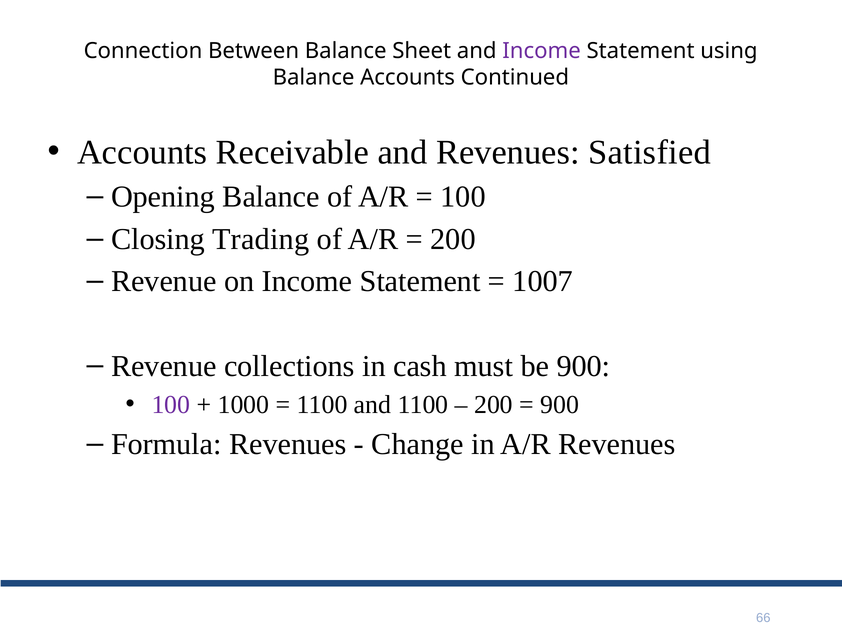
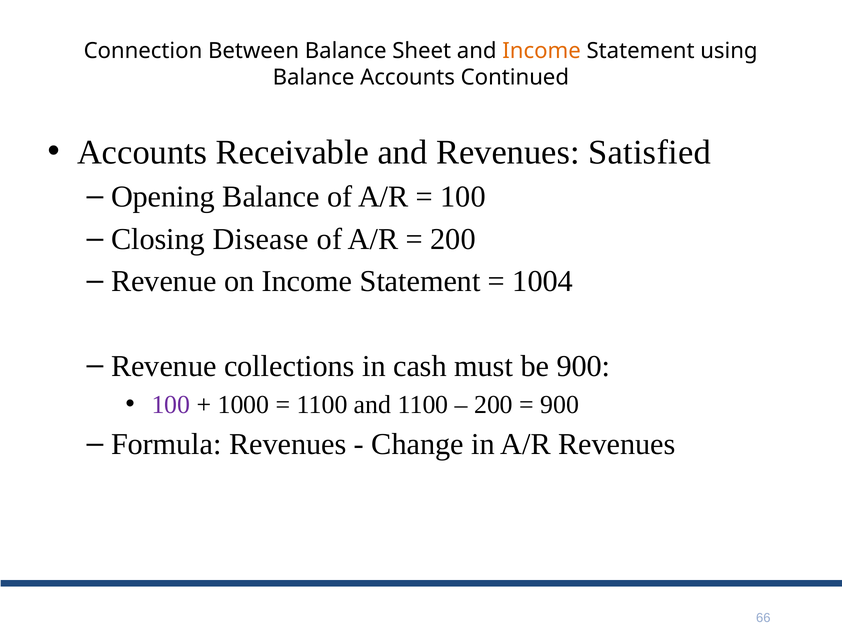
Income colour: purple -> orange (542, 51)
Trading: Trading -> Disease (261, 239)
1007: 1007 -> 1004 (543, 281)
